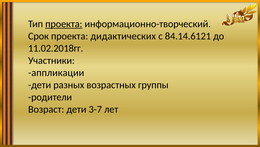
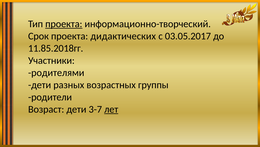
84.14.6121: 84.14.6121 -> 03.05.2017 (188, 36)
11.02.2018гг: 11.02.2018гг -> 11.85.2018гг (56, 48)
аппликации: аппликации -> родителями (56, 72)
лет underline: none -> present (111, 109)
